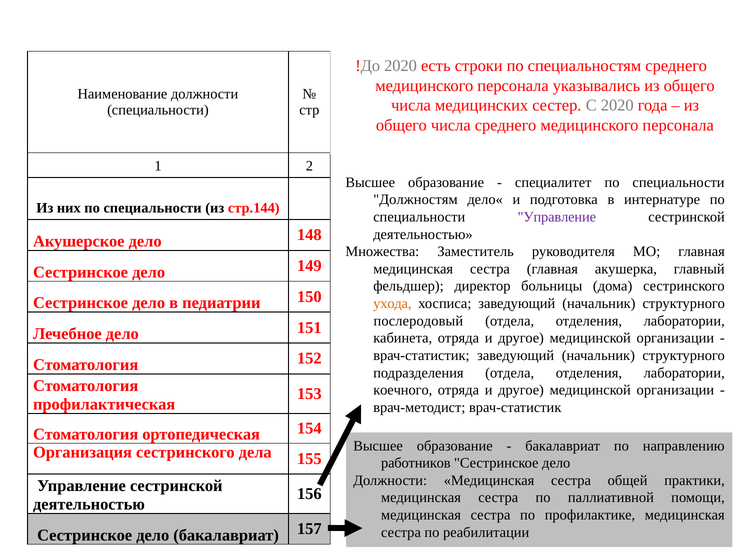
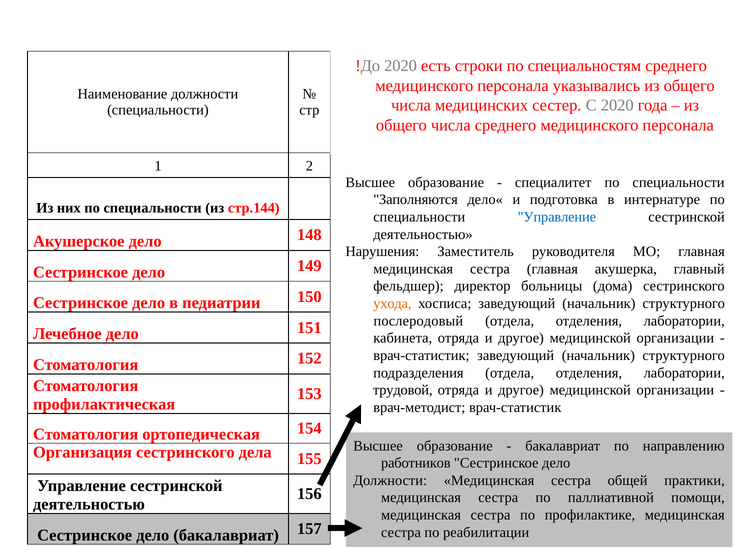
Должностям: Должностям -> Заполняются (416, 200)
Управление colour: purple -> blue (557, 217)
Множества: Множества -> Нарушения (382, 252)
коечного: коечного -> трудовой (403, 390)
